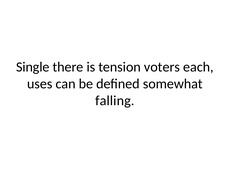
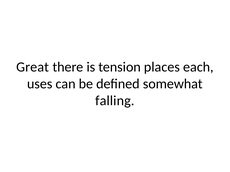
Single: Single -> Great (33, 67)
voters: voters -> places (162, 67)
